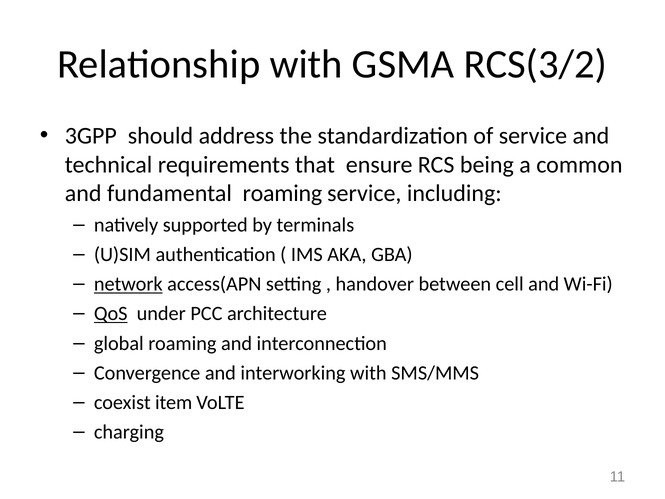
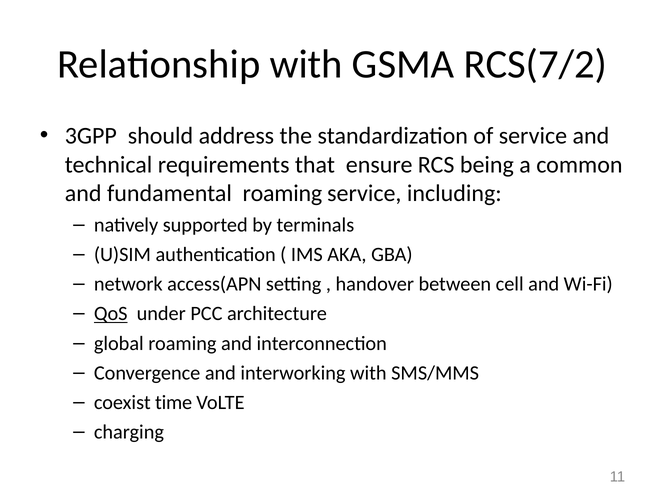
RCS(3/2: RCS(3/2 -> RCS(7/2 (535, 64)
network underline: present -> none (128, 284)
item: item -> time (174, 402)
